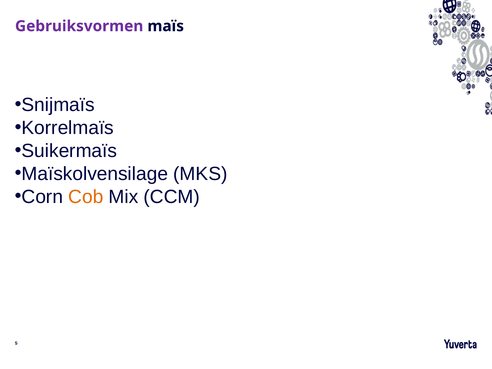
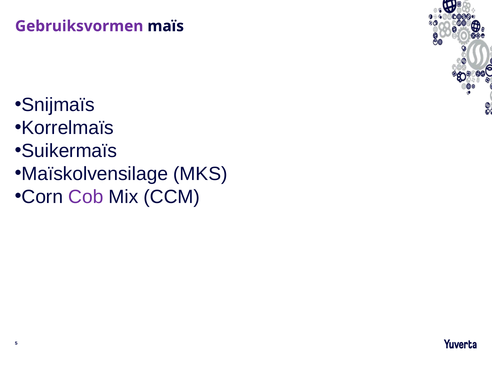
Cob colour: orange -> purple (86, 197)
